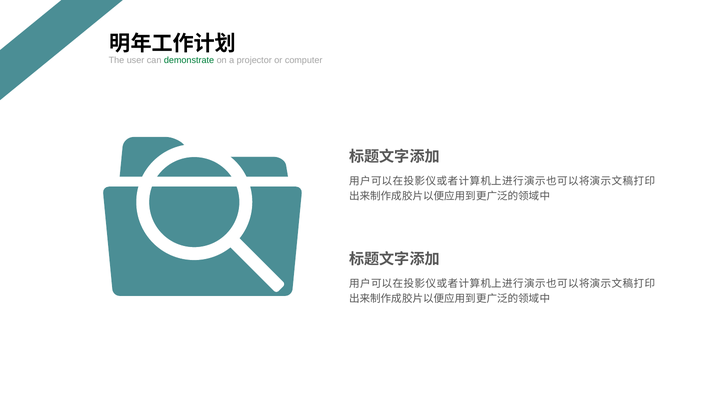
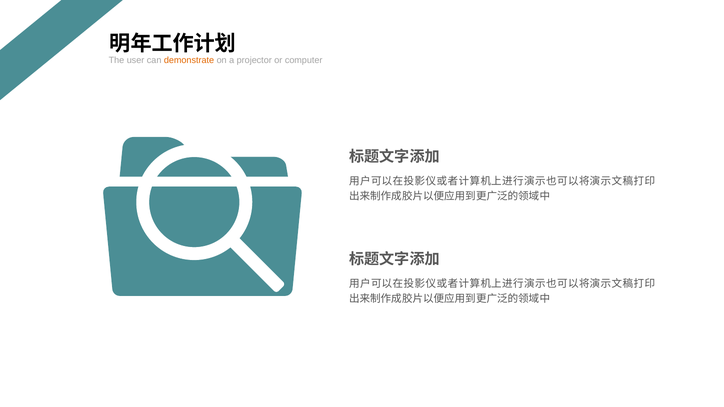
demonstrate colour: green -> orange (189, 61)
